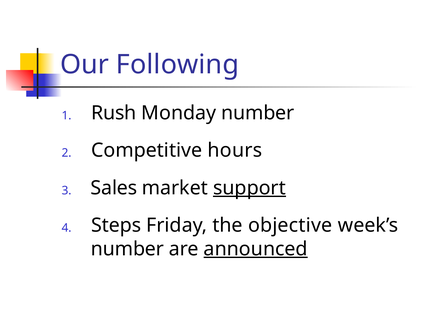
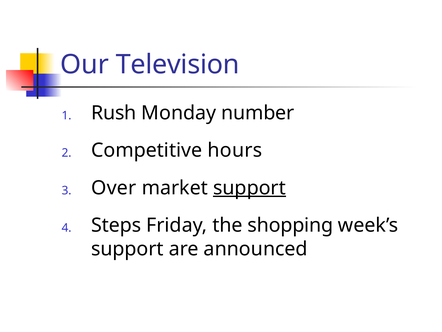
Following: Following -> Television (178, 64)
Sales: Sales -> Over (114, 188)
objective: objective -> shopping (290, 225)
number: number -> support (127, 248)
announced underline: present -> none (256, 248)
